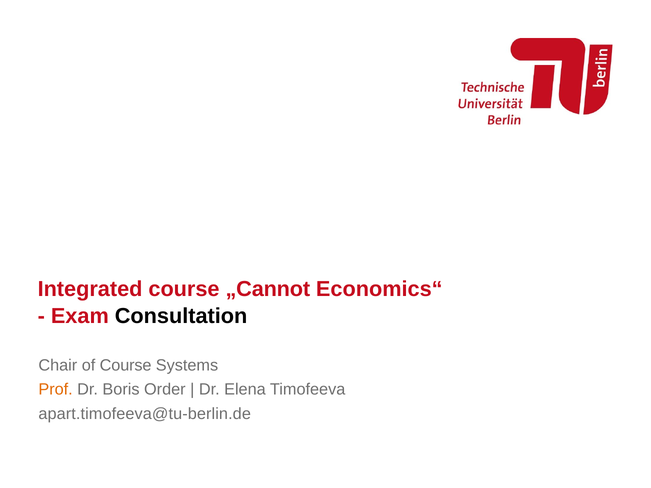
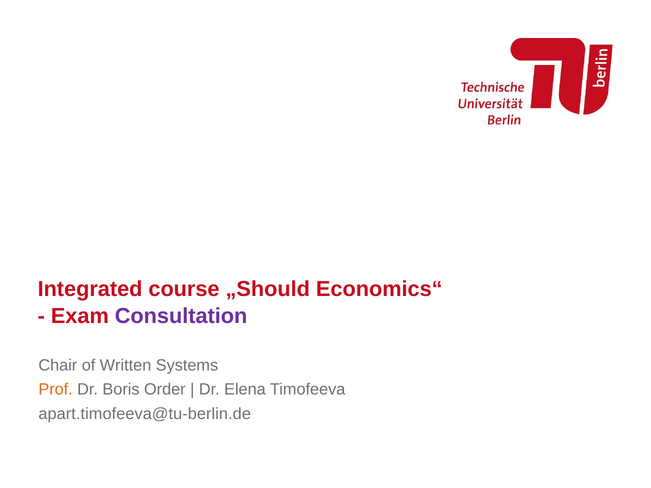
„Cannot: „Cannot -> „Should (268, 289)
Consultation colour: black -> purple (181, 316)
of Course: Course -> Written (126, 365)
